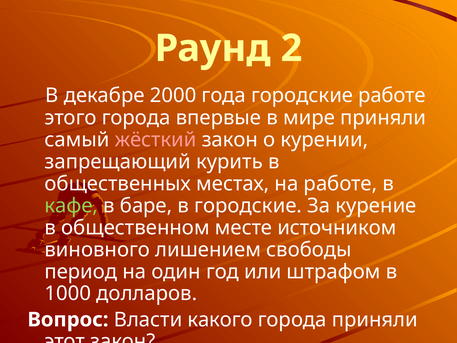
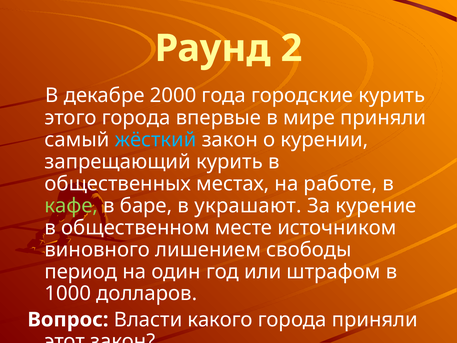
городские работе: работе -> курить (392, 95)
жёсткий colour: pink -> light blue (156, 140)
в городские: городские -> украшают (248, 206)
